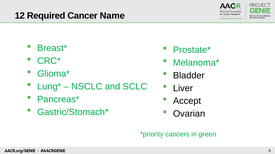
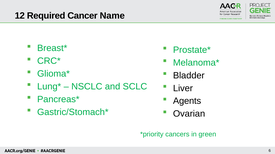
Accept: Accept -> Agents (187, 101)
